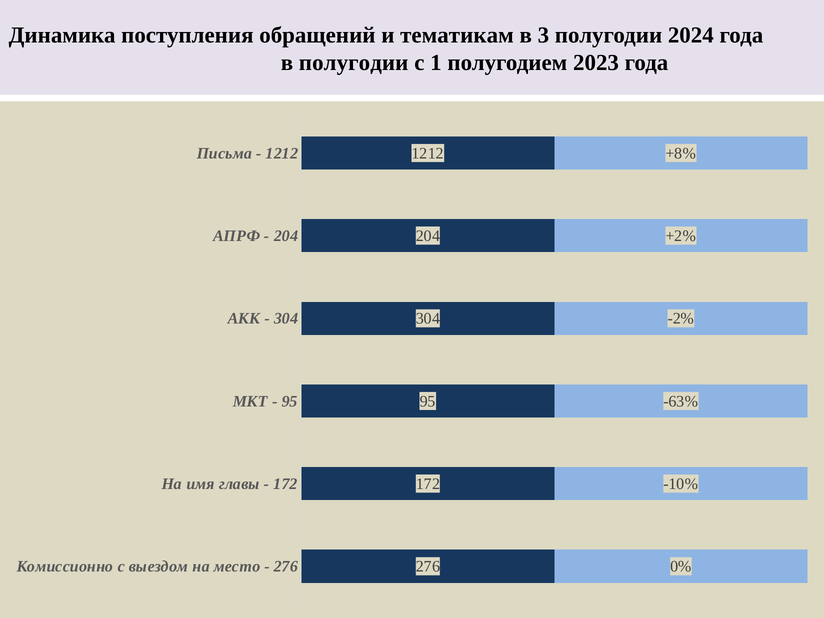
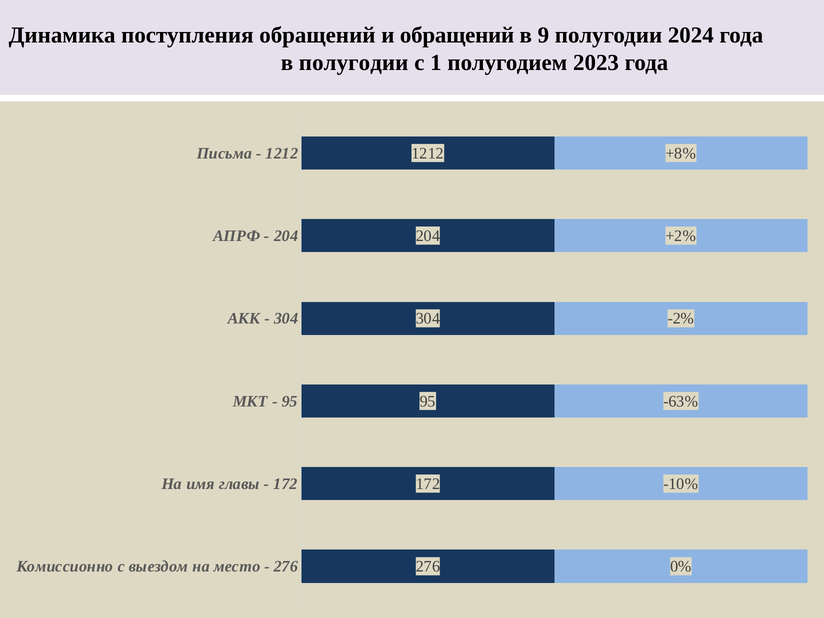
и тематикам: тематикам -> обращений (457, 35)
3: 3 -> 9 (543, 35)
